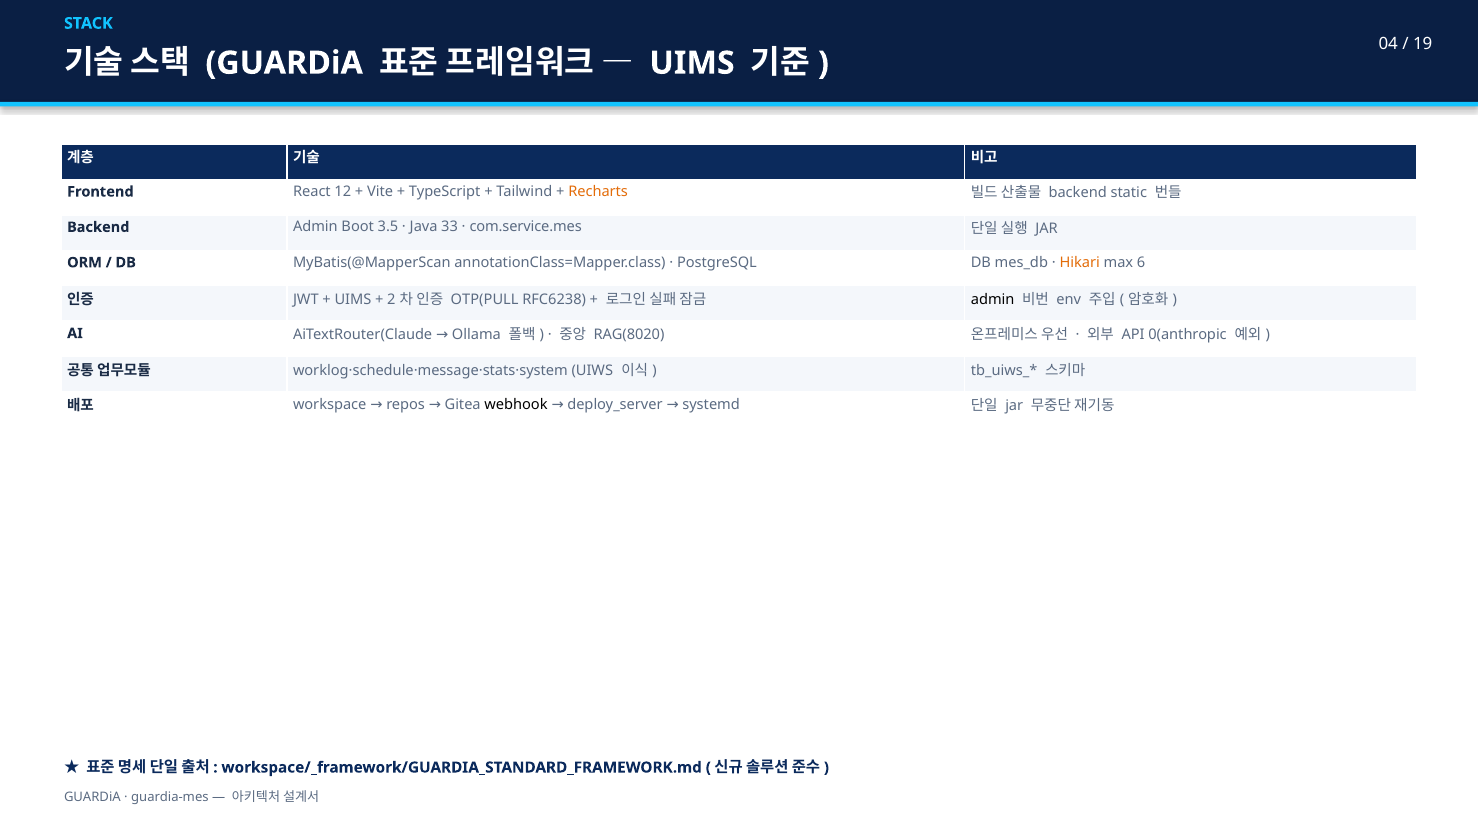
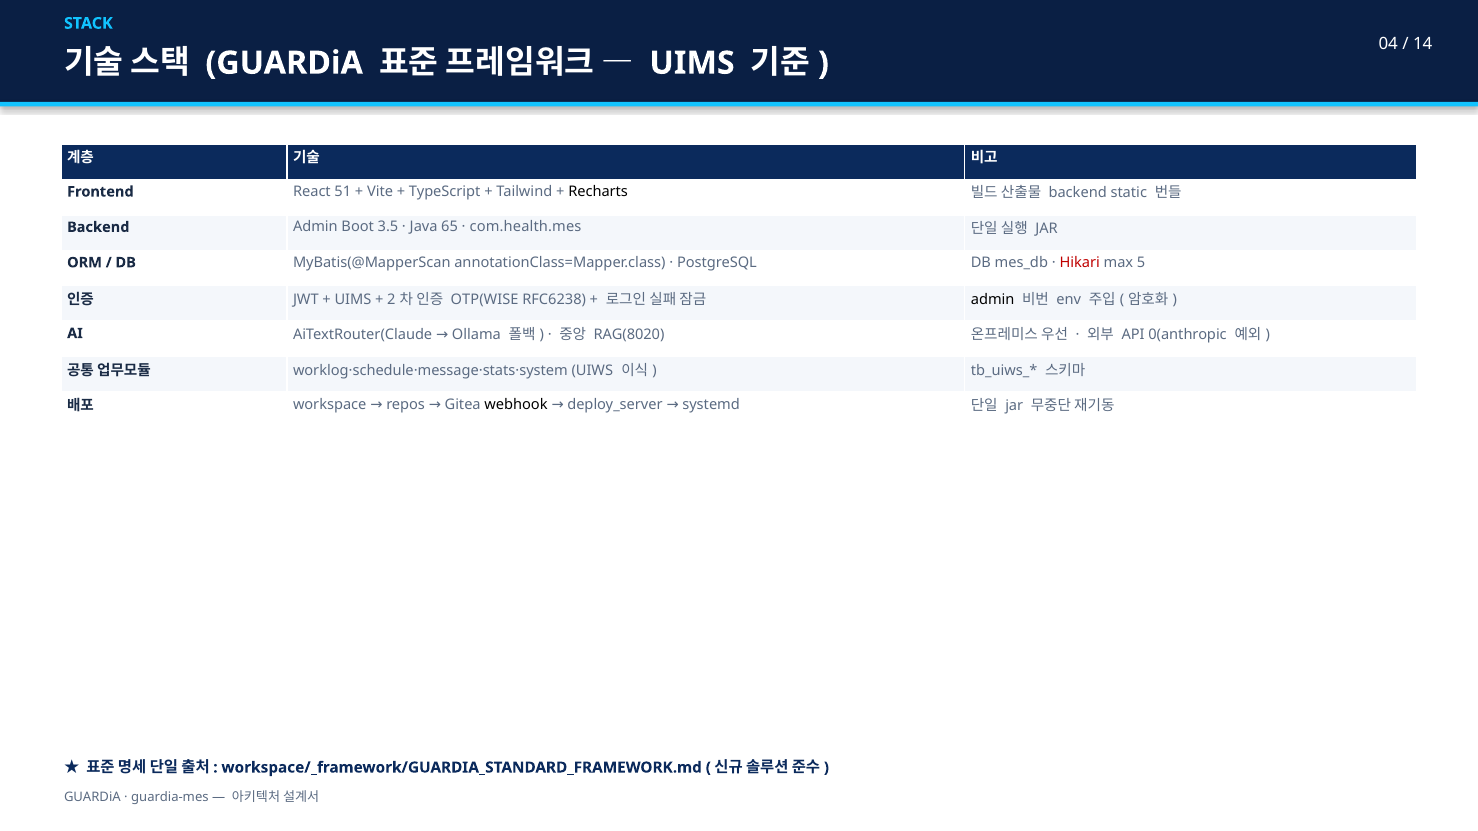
19: 19 -> 14 (1423, 44)
12: 12 -> 51 (343, 192)
Recharts colour: orange -> black (598, 192)
33: 33 -> 65 (450, 227)
com.service.mes: com.service.mes -> com.health.mes (526, 227)
Hikari colour: orange -> red (1080, 263)
6: 6 -> 5 (1141, 263)
OTP(PULL: OTP(PULL -> OTP(WISE (485, 300)
